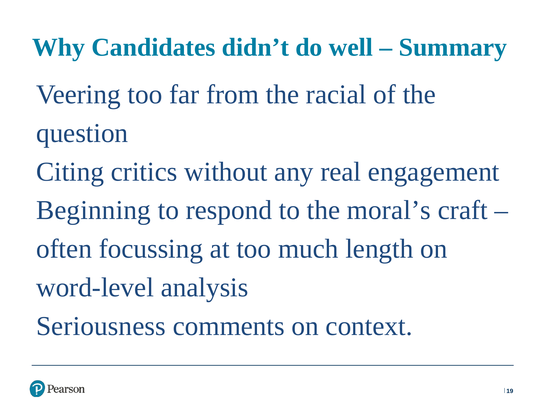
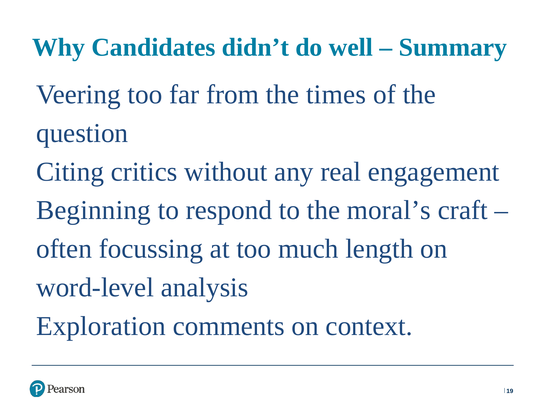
racial: racial -> times (336, 94)
Seriousness: Seriousness -> Exploration (101, 326)
